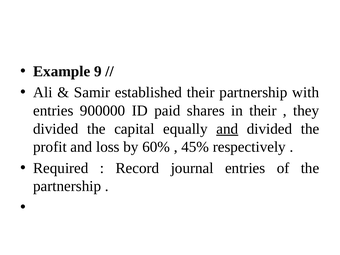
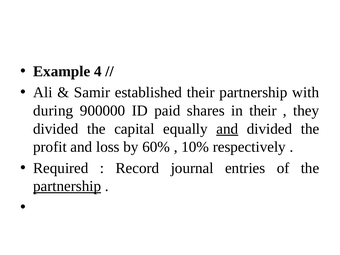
9: 9 -> 4 (98, 71)
entries: entries -> during (53, 111)
45%: 45% -> 10% (195, 147)
partnership underline: none -> present (67, 186)
